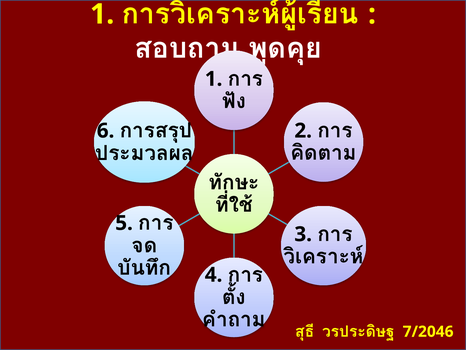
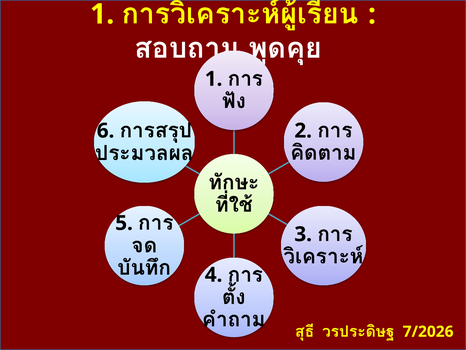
7/2046: 7/2046 -> 7/2026 (428, 331)
